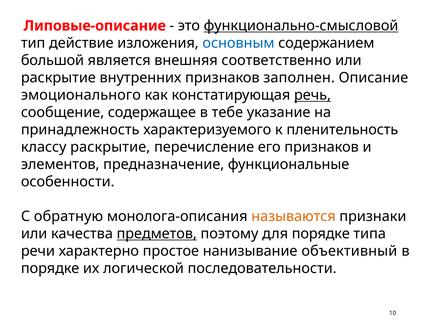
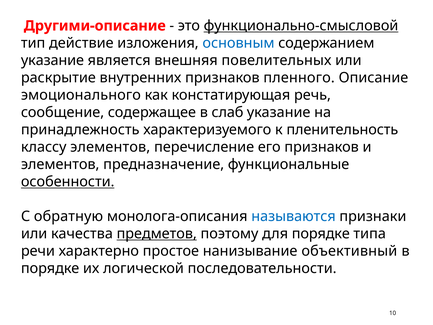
Липовые-описание: Липовые-описание -> Другими-описание (95, 26)
большой: большой -> указание (52, 60)
соответственно: соответственно -> повелительных (276, 60)
заполнен: заполнен -> пленного (299, 78)
речь underline: present -> none (312, 95)
тебе: тебе -> слаб (227, 112)
классу раскрытие: раскрытие -> элементов (110, 147)
особенности underline: none -> present (68, 182)
называются colour: orange -> blue (293, 216)
